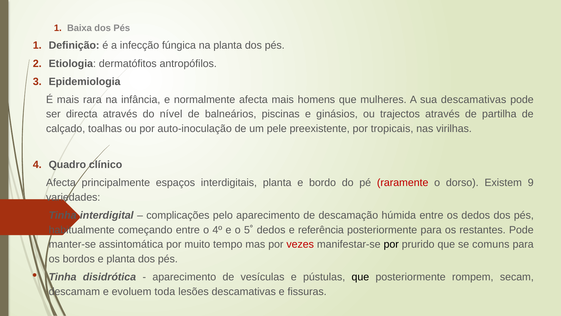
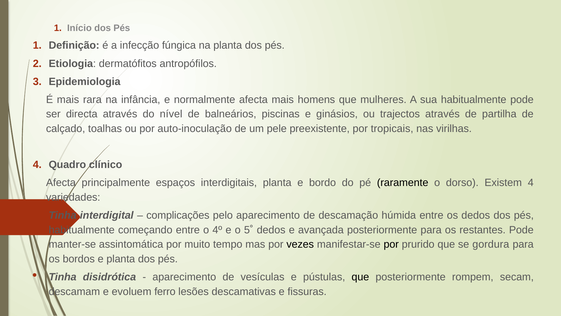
Baixa: Baixa -> Início (79, 28)
sua descamativas: descamativas -> habitualmente (474, 99)
raramente colour: red -> black (403, 183)
Existem 9: 9 -> 4 (531, 183)
referência: referência -> avançada (321, 230)
vezes colour: red -> black (300, 244)
comuns: comuns -> gordura (491, 244)
toda: toda -> ferro (165, 291)
